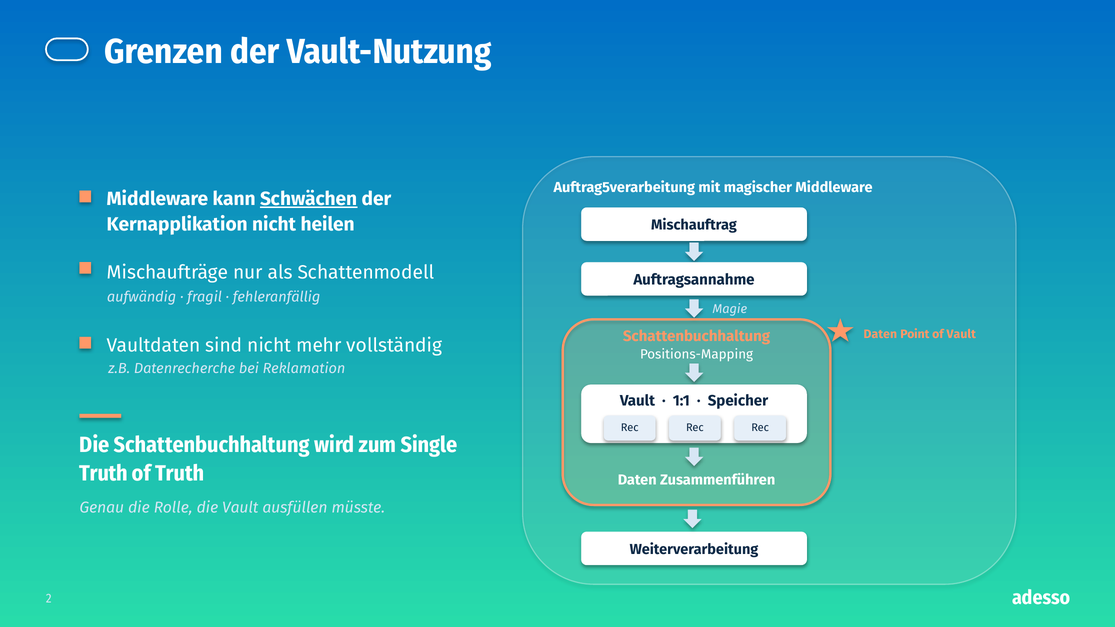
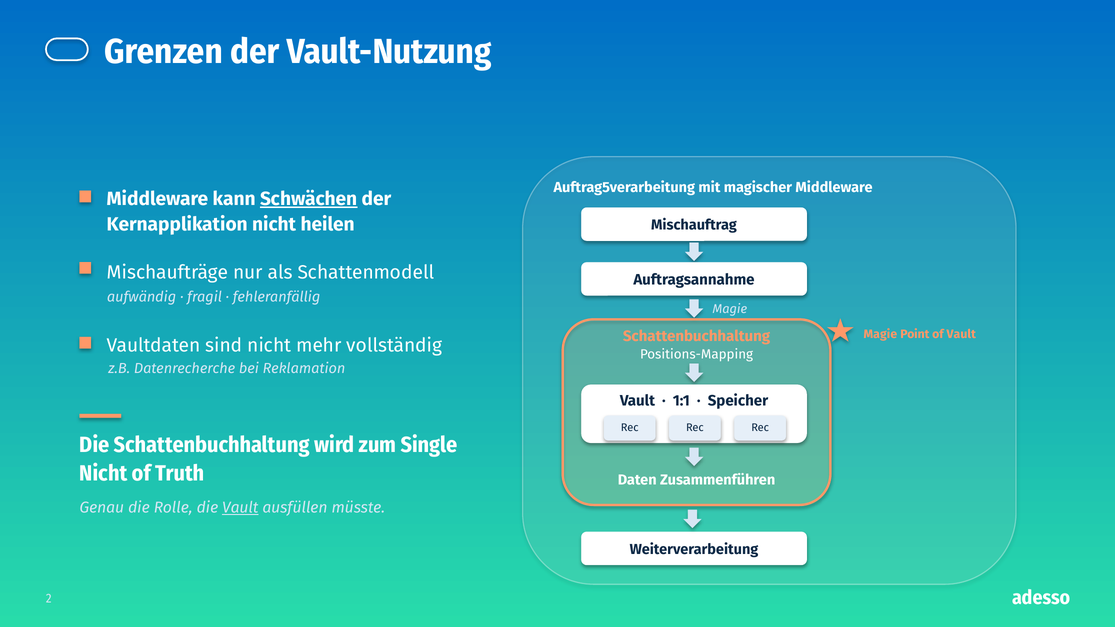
Daten: Daten -> Magie (880, 334)
Truth: Truth -> Nicht (103, 474)
Vault underline: none -> present (240, 508)
